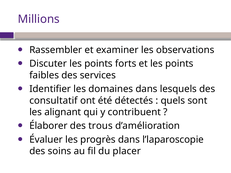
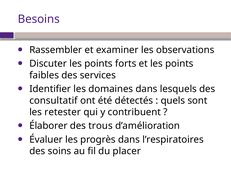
Millions: Millions -> Besoins (39, 19)
alignant: alignant -> retester (63, 112)
l’laparoscopie: l’laparoscopie -> l’respiratoires (173, 140)
